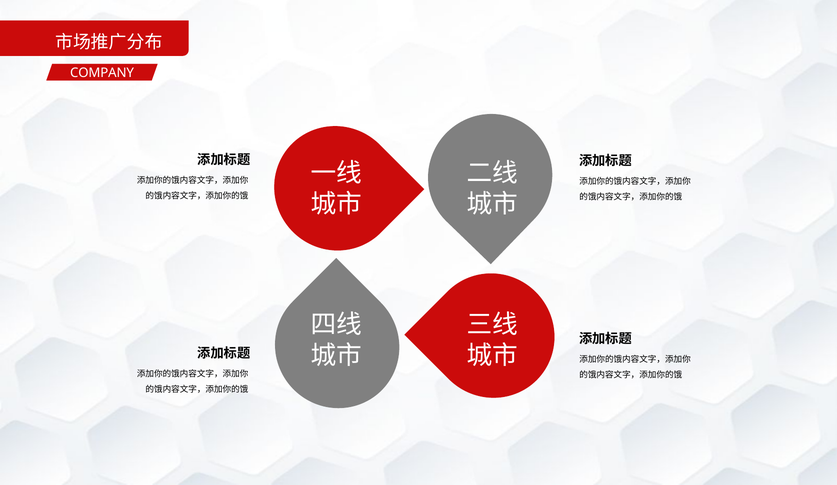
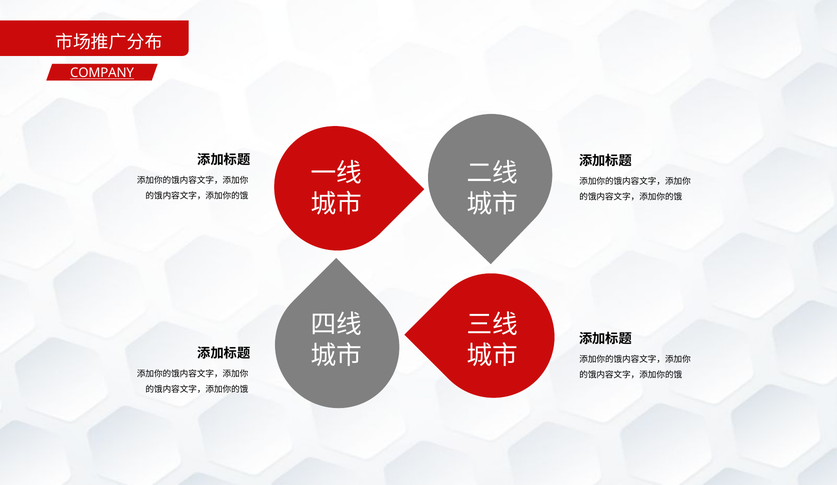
COMPANY underline: none -> present (102, 73)
